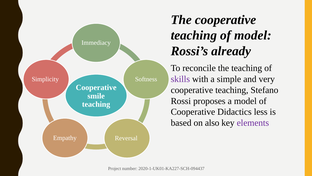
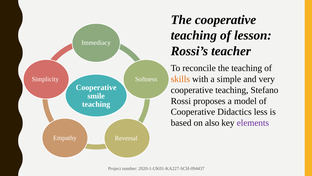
of model: model -> lesson (253, 35)
already: already -> teacher (231, 51)
skills colour: purple -> orange (180, 79)
